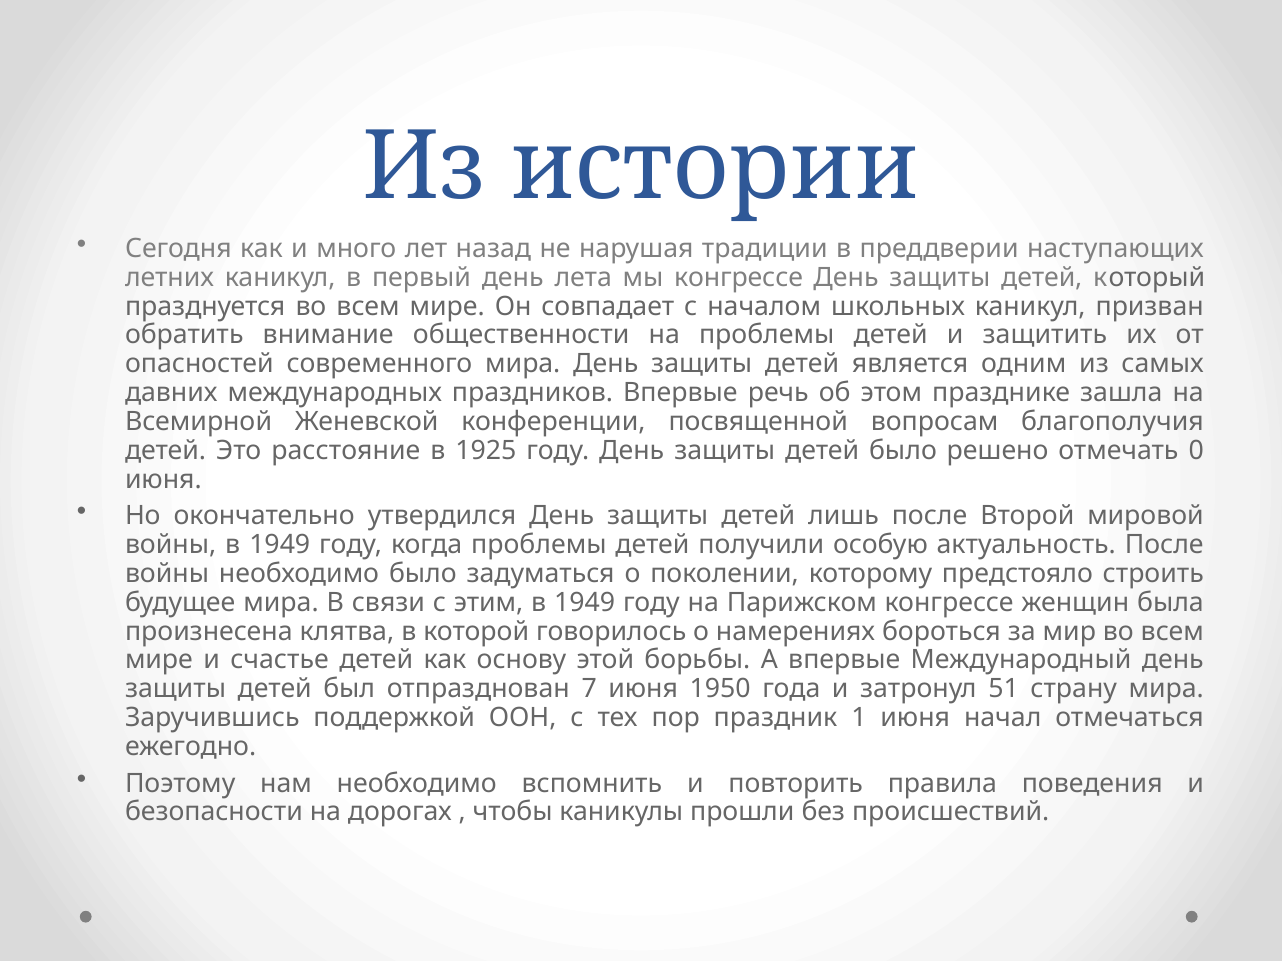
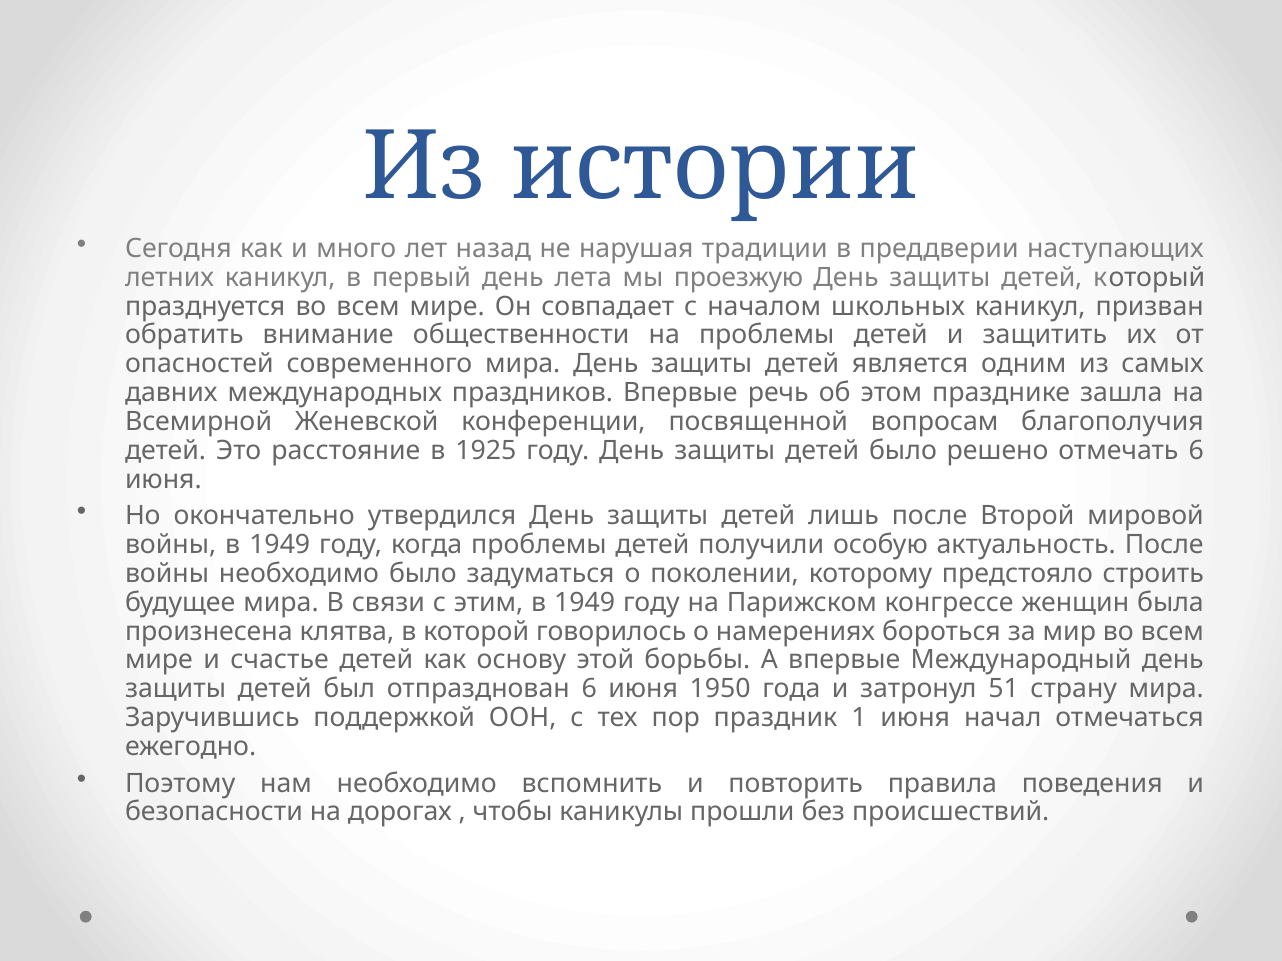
мы конгрессе: конгрессе -> проезжую (739, 278)
отмечать 0: 0 -> 6 (1196, 451)
отпразднован 7: 7 -> 6 (589, 689)
